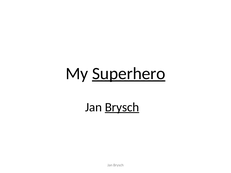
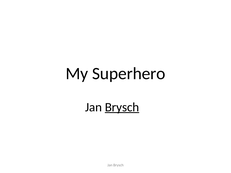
Superhero underline: present -> none (129, 74)
